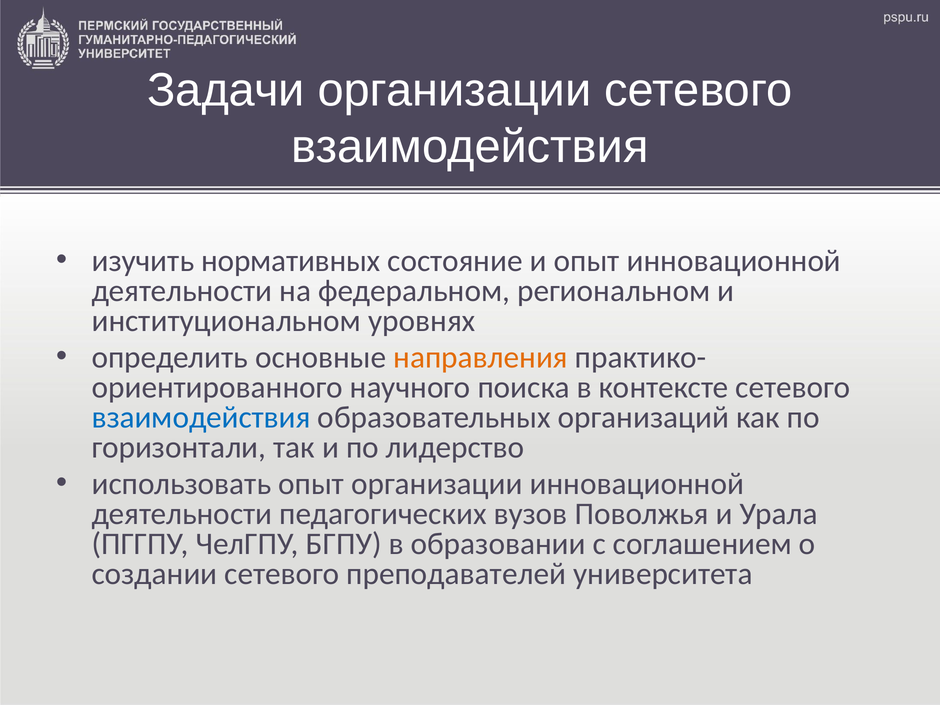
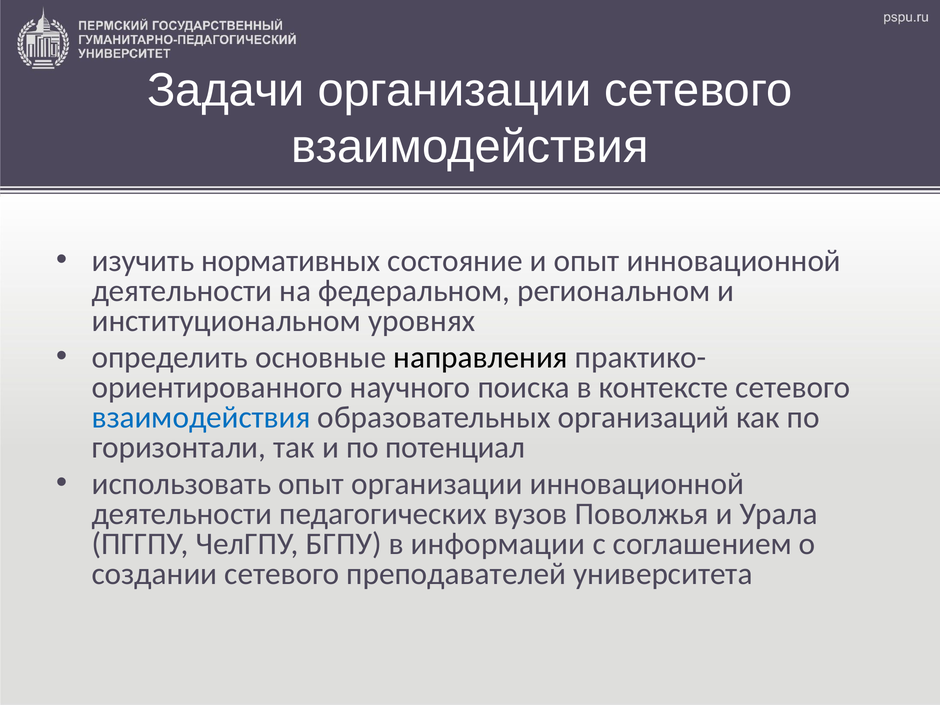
направления colour: orange -> black (481, 357)
лидерство: лидерство -> потенциал (455, 448)
образовании: образовании -> информации (498, 544)
